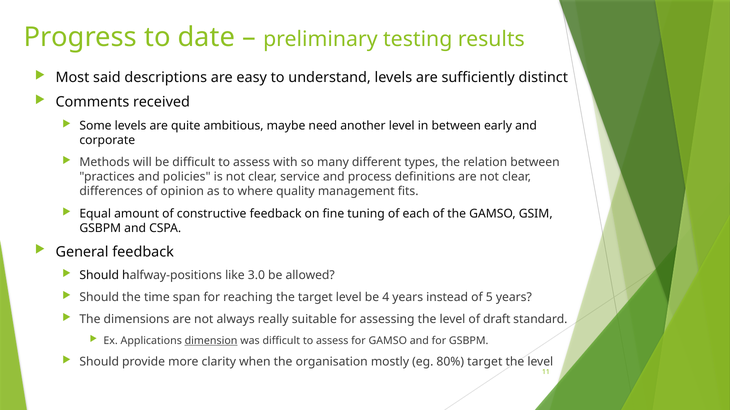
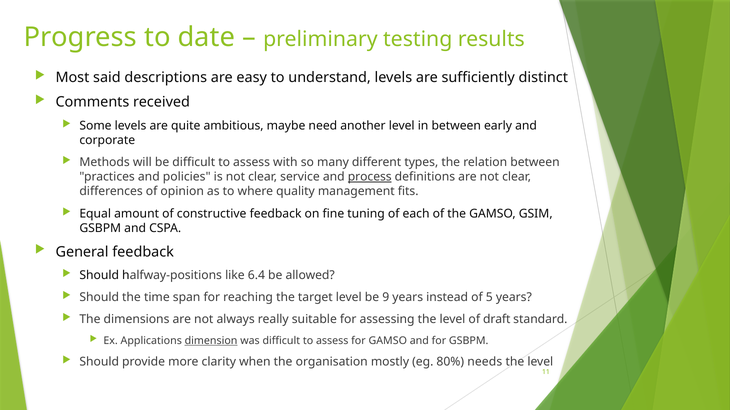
process underline: none -> present (370, 177)
3.0: 3.0 -> 6.4 (256, 276)
4: 4 -> 9 (386, 298)
80% target: target -> needs (485, 362)
